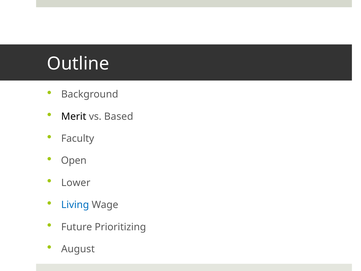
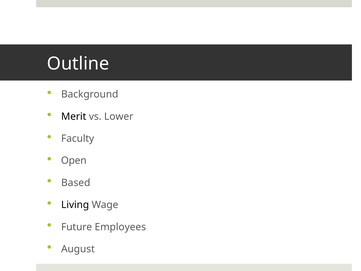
Based: Based -> Lower (119, 116)
Lower: Lower -> Based (76, 183)
Living colour: blue -> black (75, 205)
Prioritizing: Prioritizing -> Employees (120, 227)
